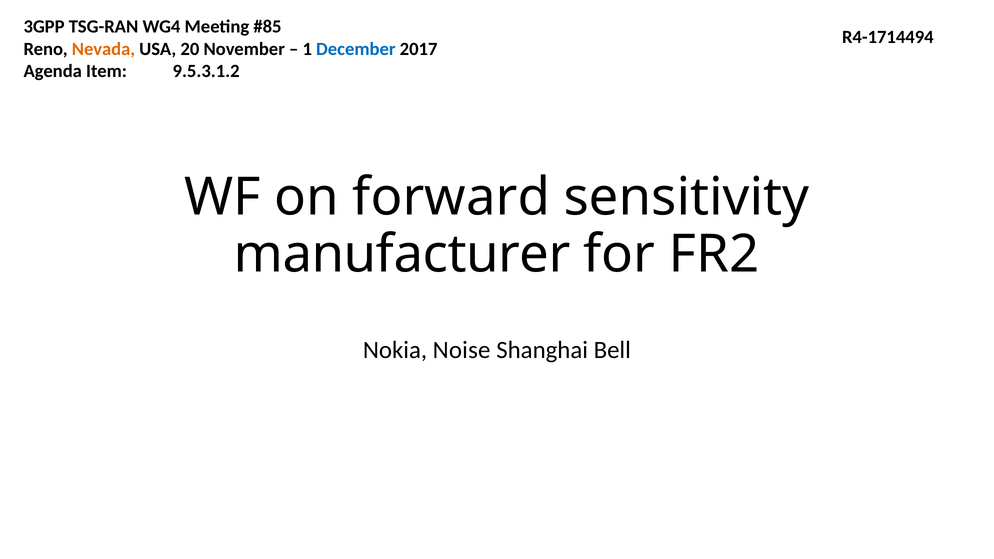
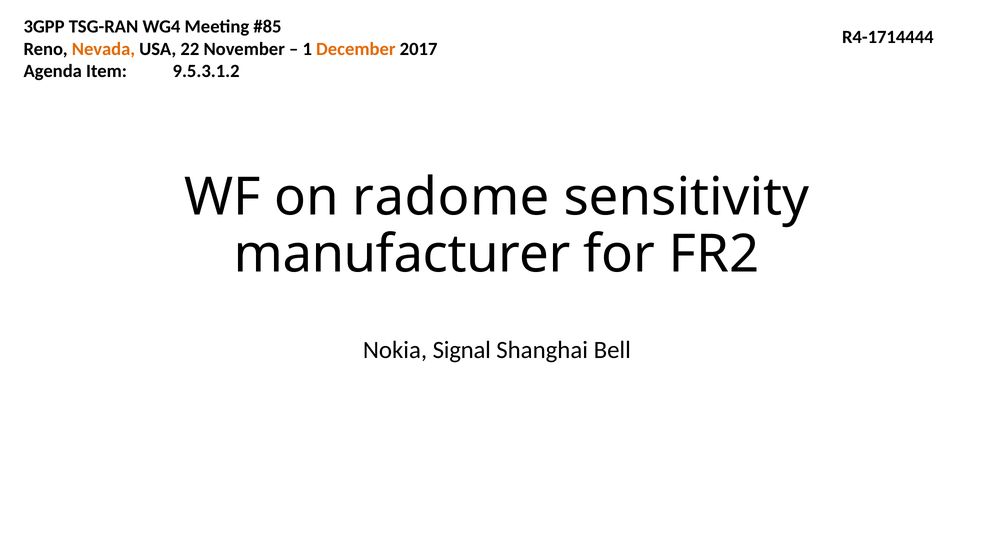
R4-1714494: R4-1714494 -> R4-1714444 (888, 37)
20: 20 -> 22 (190, 49)
December colour: blue -> orange (356, 49)
forward: forward -> radome (451, 197)
Noise: Noise -> Signal (462, 350)
